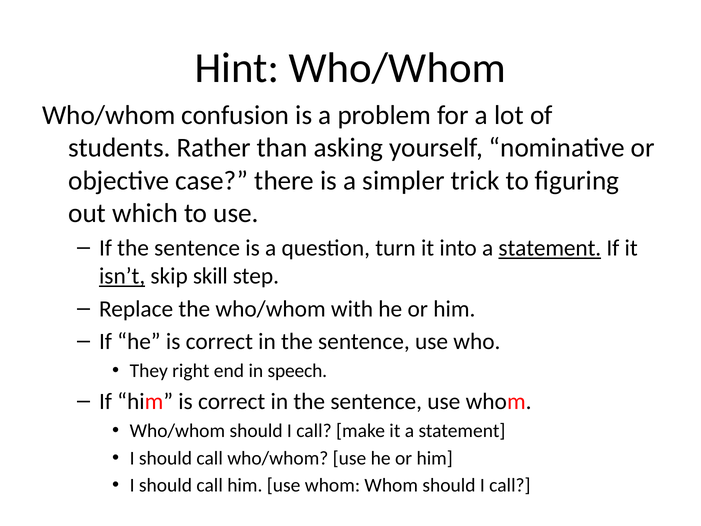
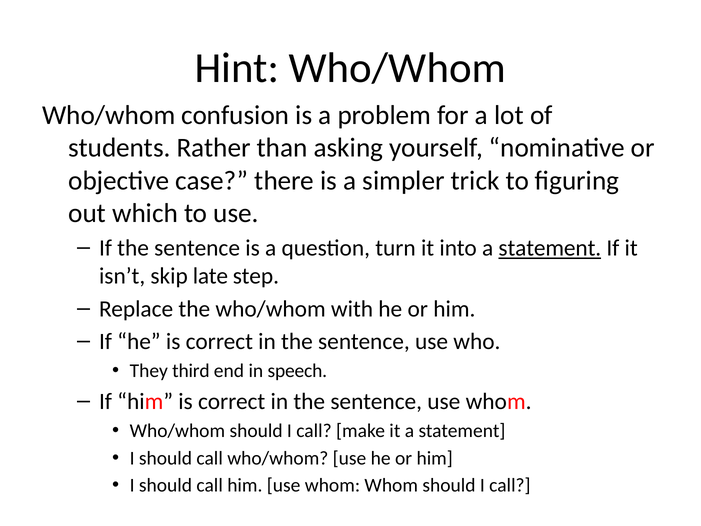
isn’t underline: present -> none (122, 276)
skill: skill -> late (210, 276)
right: right -> third (191, 371)
